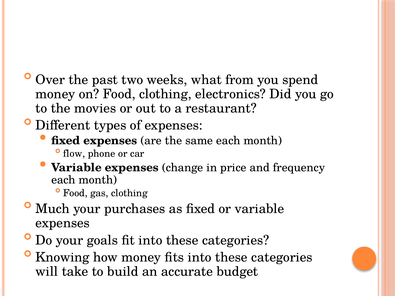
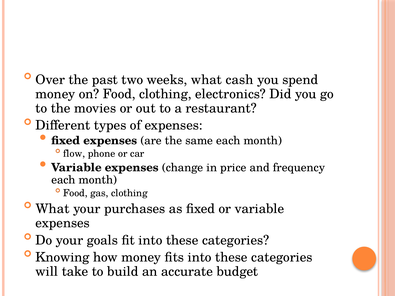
from: from -> cash (239, 80)
Much: Much -> What (52, 209)
